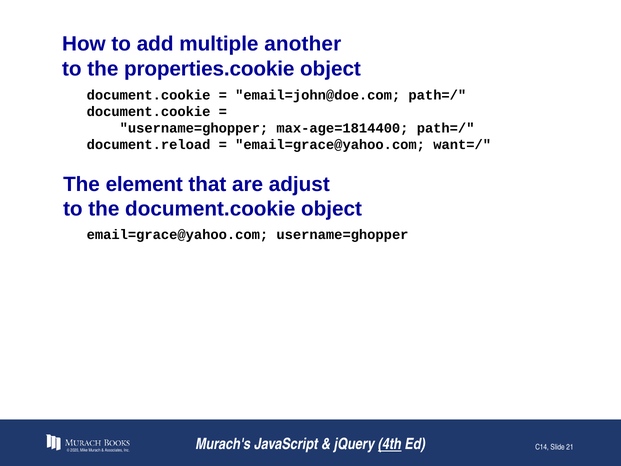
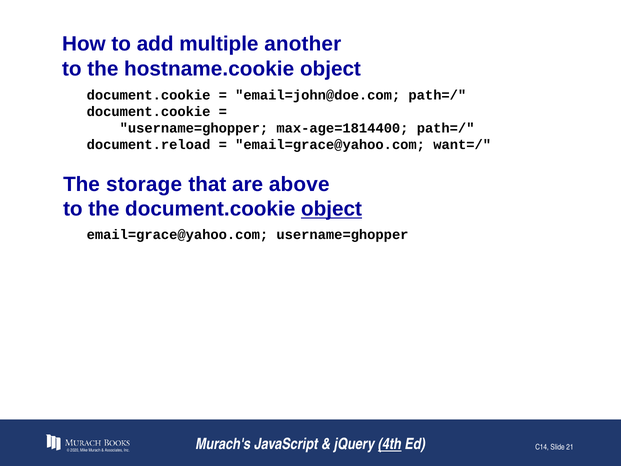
properties.cookie: properties.cookie -> hostname.cookie (209, 69)
element: element -> storage (144, 184)
adjust: adjust -> above (299, 184)
object underline: none -> present (331, 209)
